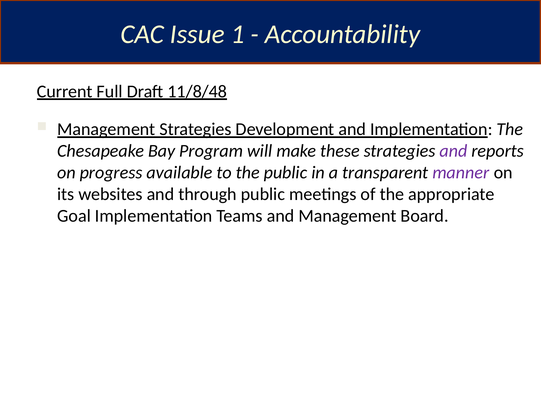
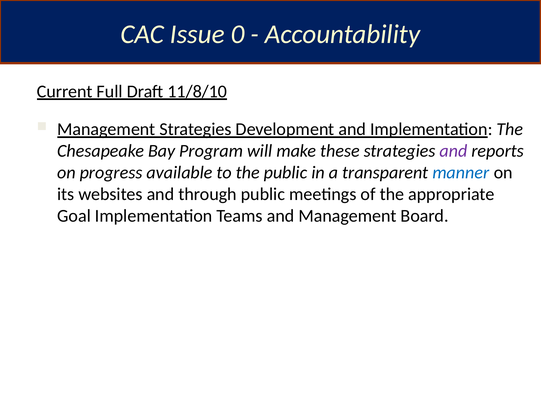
1: 1 -> 0 (238, 34)
11/8/48: 11/8/48 -> 11/8/10 (197, 91)
manner colour: purple -> blue (461, 173)
